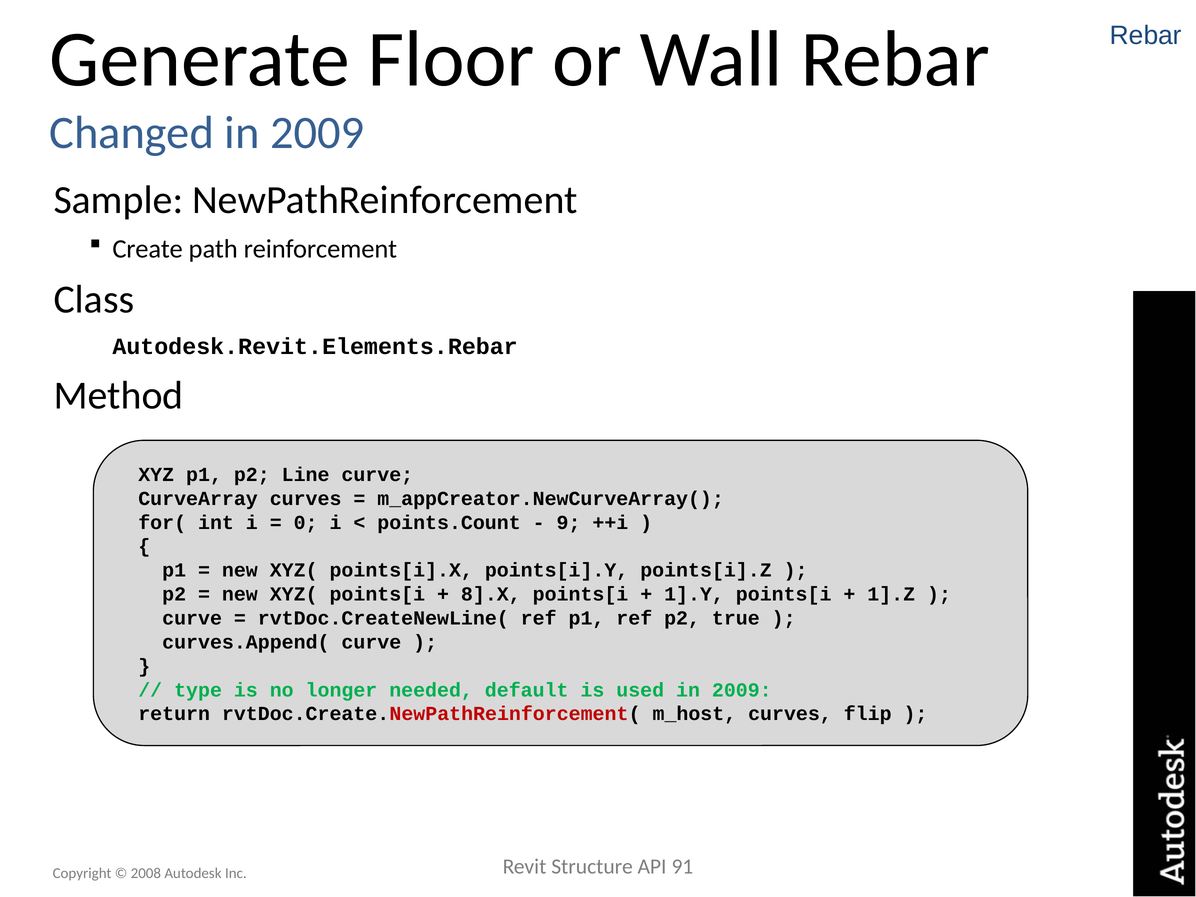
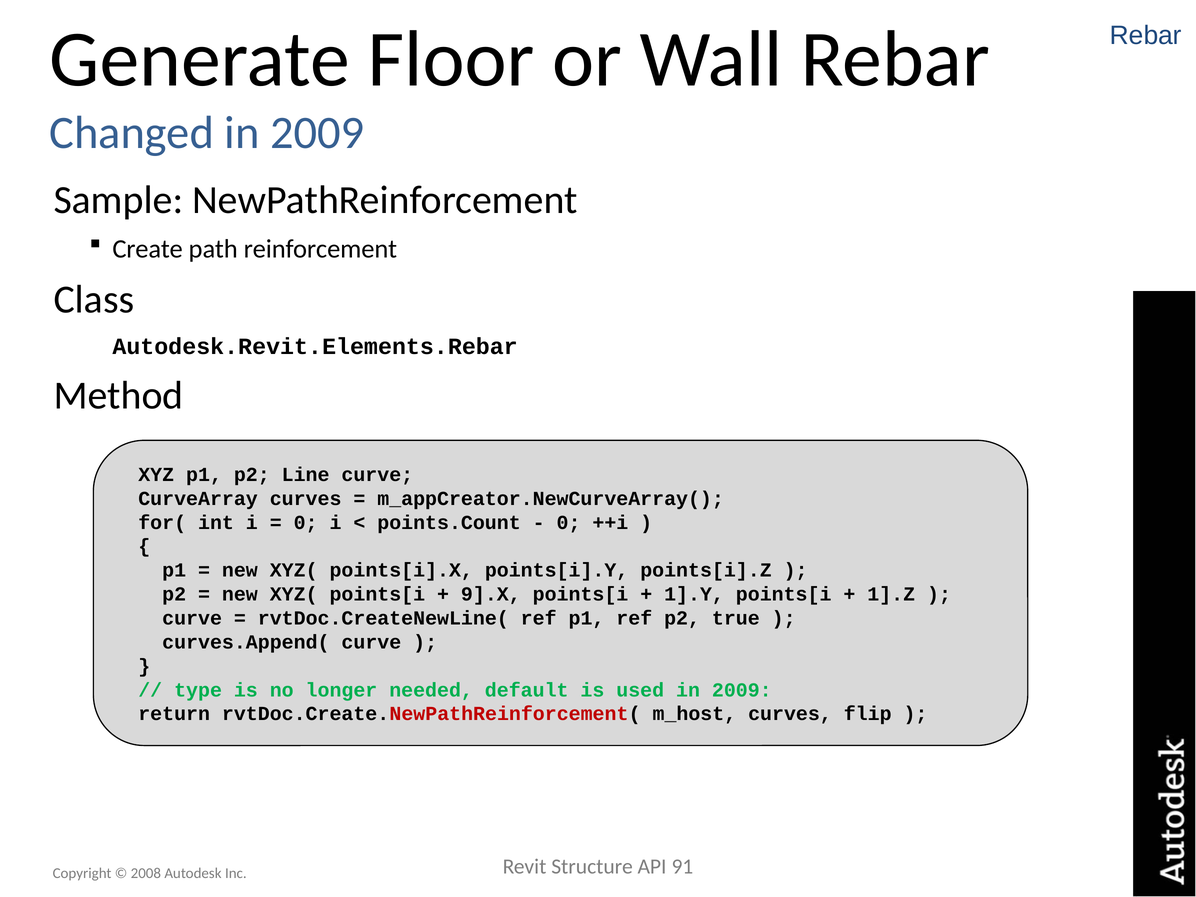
9: 9 -> 0 (569, 522)
8].X: 8].X -> 9].X (491, 594)
